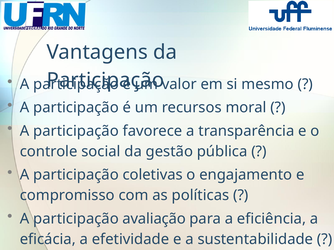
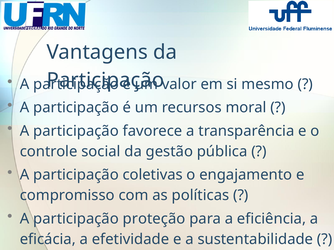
avaliação: avaliação -> proteção (154, 219)
